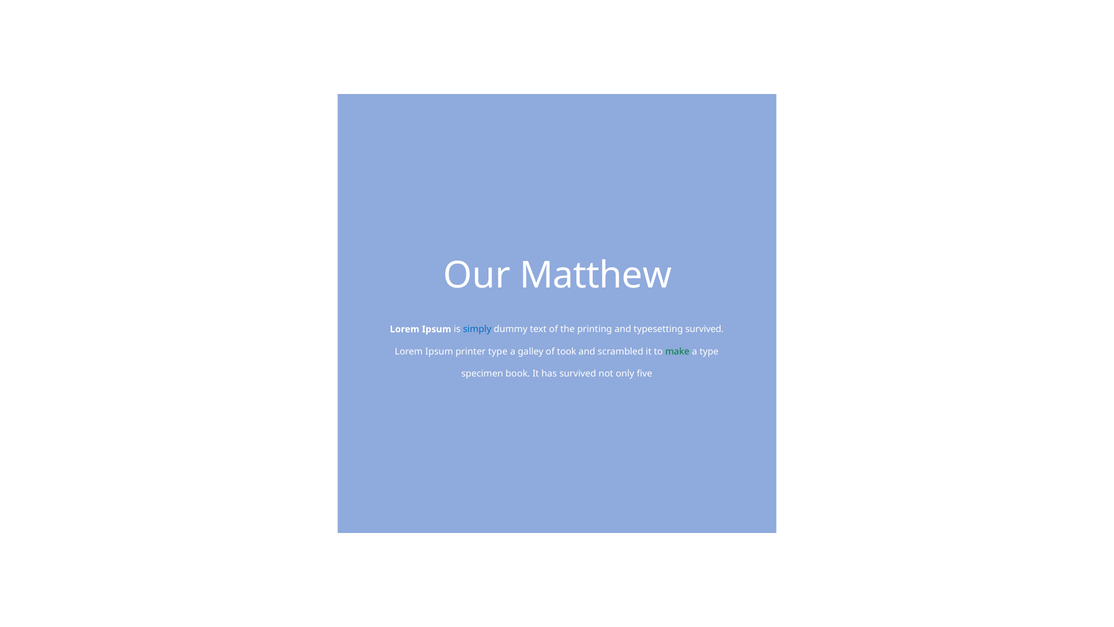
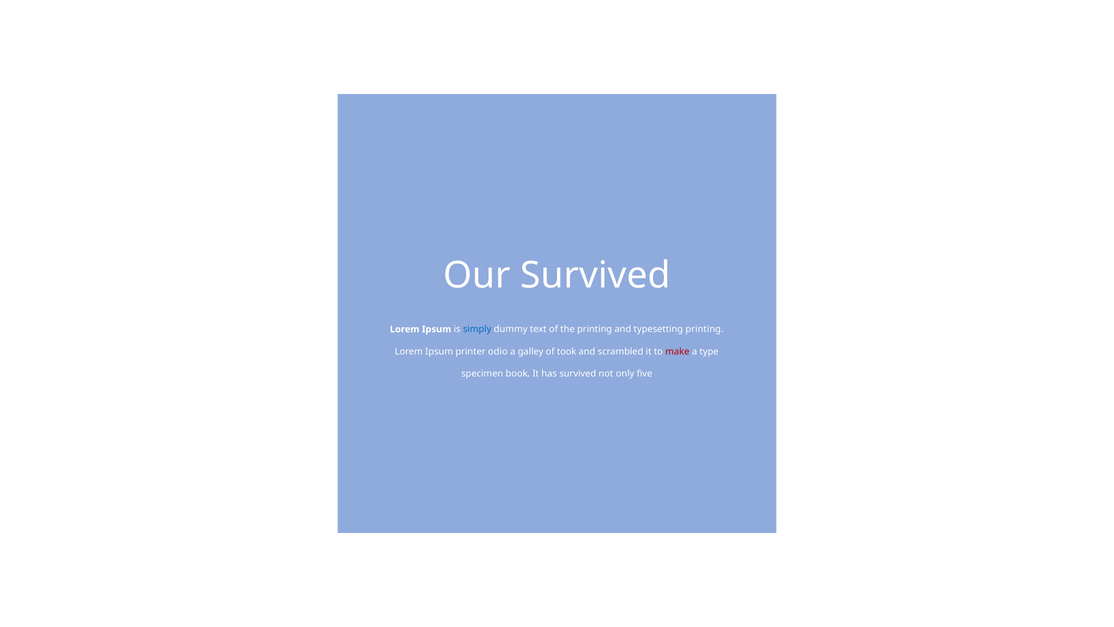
Our Matthew: Matthew -> Survived (595, 275)
typesetting survived: survived -> printing (704, 329)
printer type: type -> odio (498, 351)
make colour: green -> red (677, 351)
